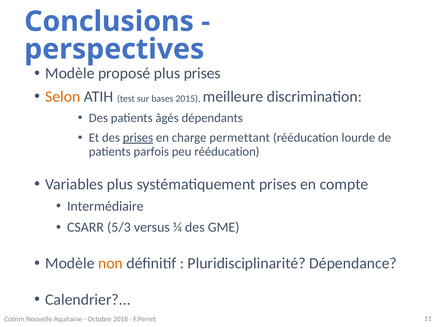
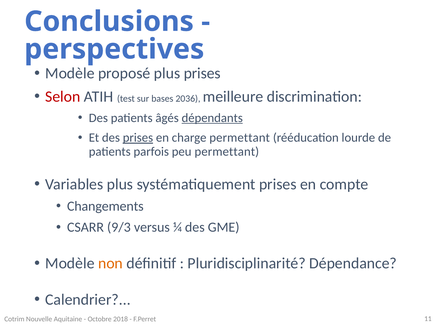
Selon colour: orange -> red (63, 97)
2015: 2015 -> 2036 (188, 99)
dépendants underline: none -> present (212, 118)
peu rééducation: rééducation -> permettant (227, 151)
Intermédiaire: Intermédiaire -> Changements (105, 206)
5/3: 5/3 -> 9/3 (119, 227)
